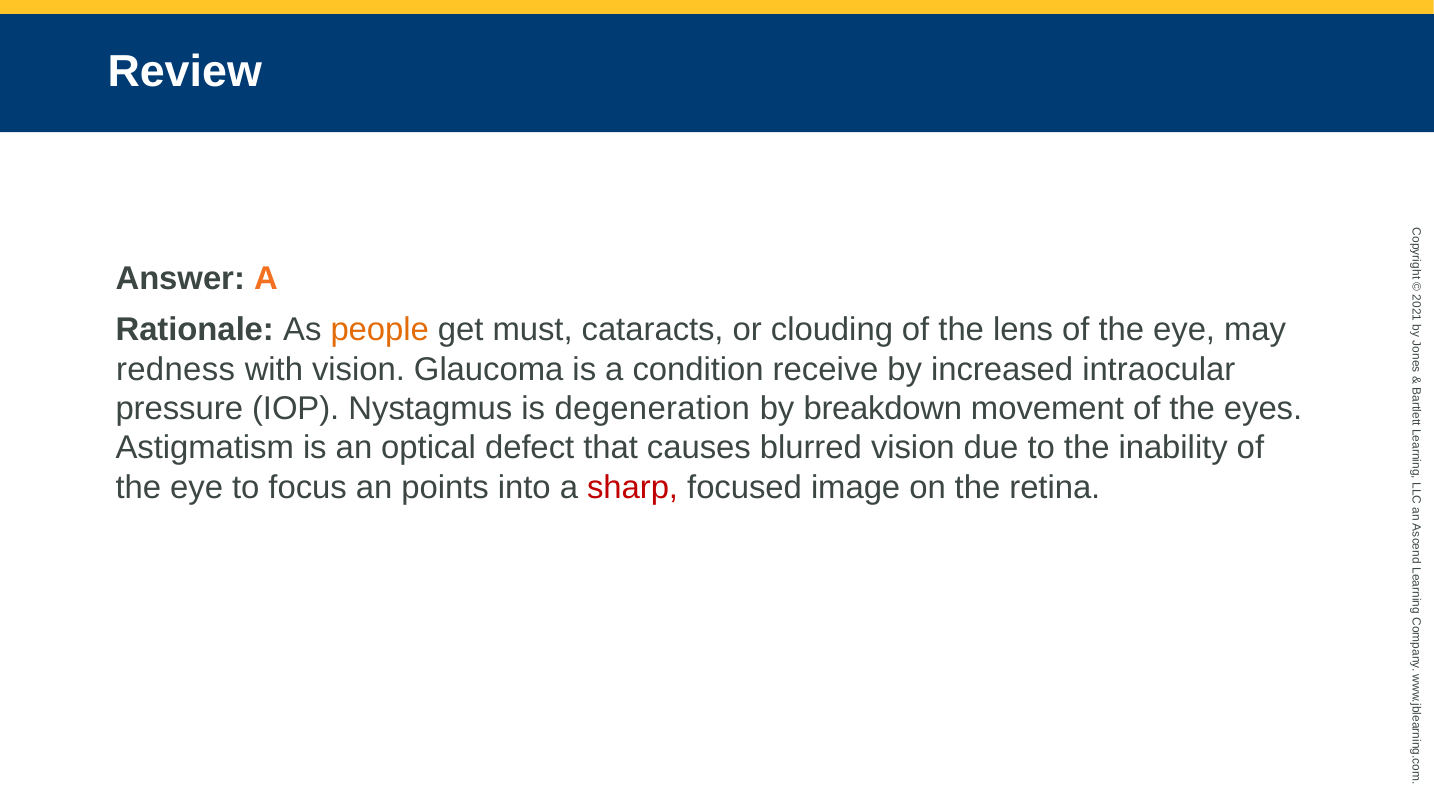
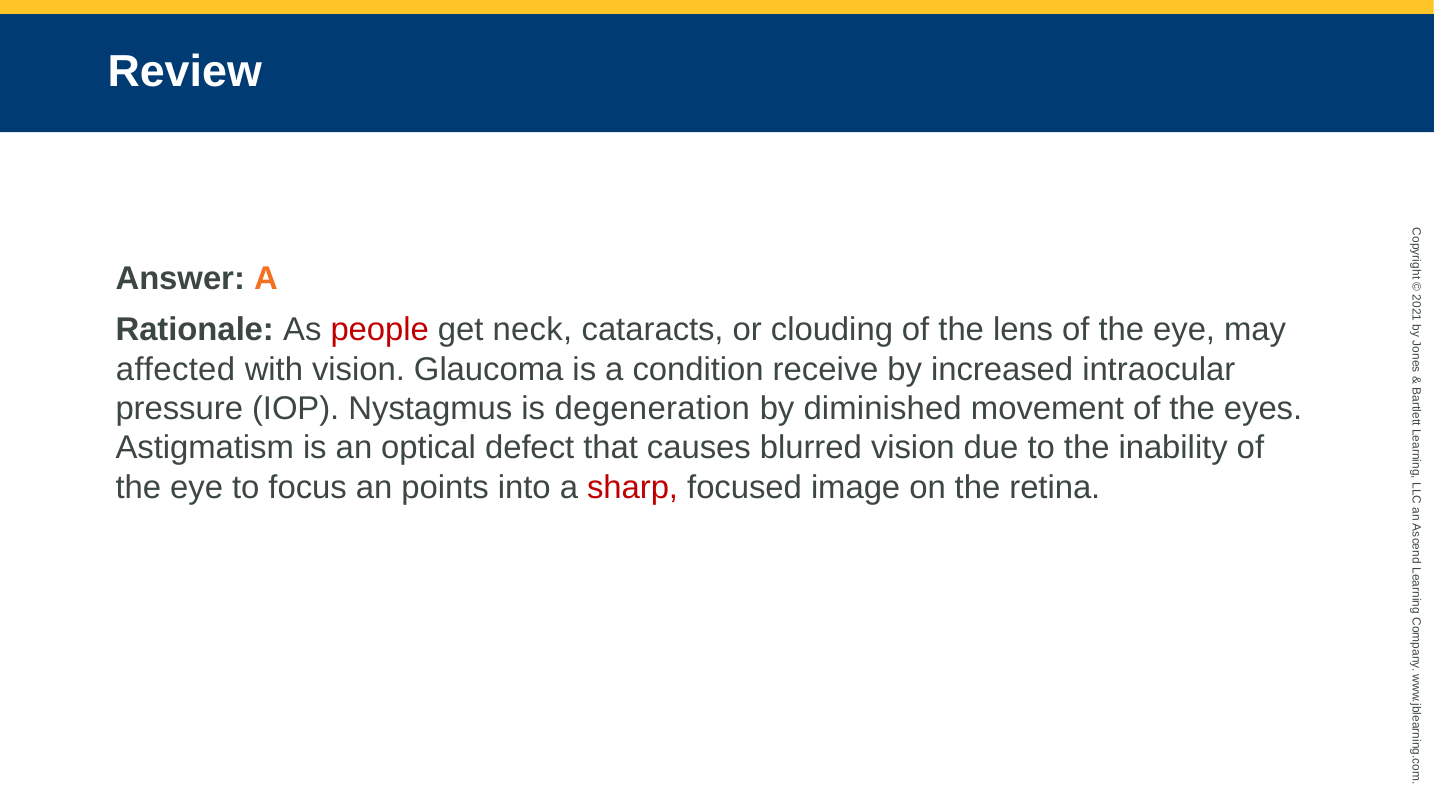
people colour: orange -> red (380, 330)
must: must -> neck (532, 330)
redness: redness -> affected (176, 369)
breakdown: breakdown -> diminished (883, 408)
